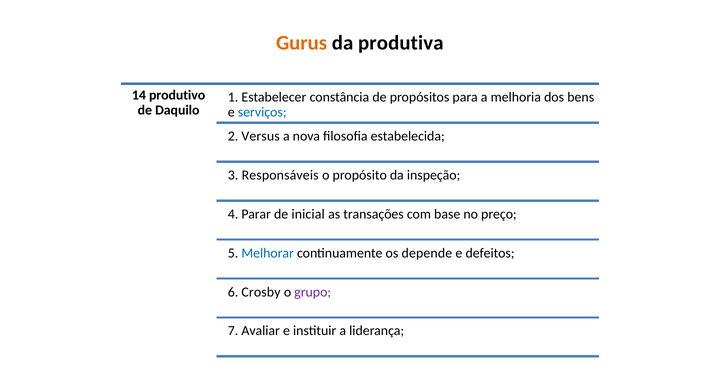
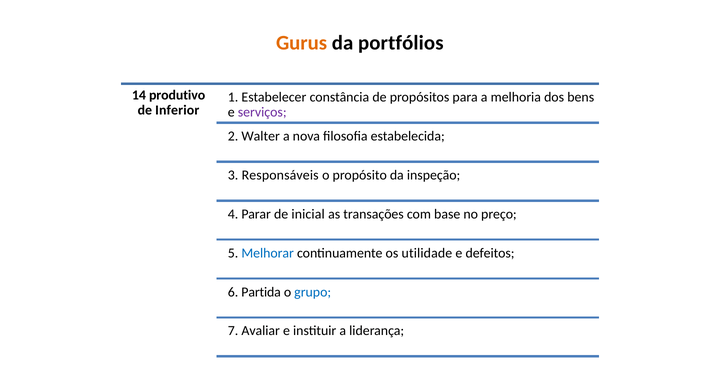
produtiva: produtiva -> portfólios (401, 43)
Daquilo: Daquilo -> Inferior (177, 110)
serviços colour: blue -> purple (262, 112)
Versus: Versus -> Walter (261, 136)
depende: depende -> utilidade (427, 253)
Crosby: Crosby -> Partida (261, 292)
grupo colour: purple -> blue (313, 292)
